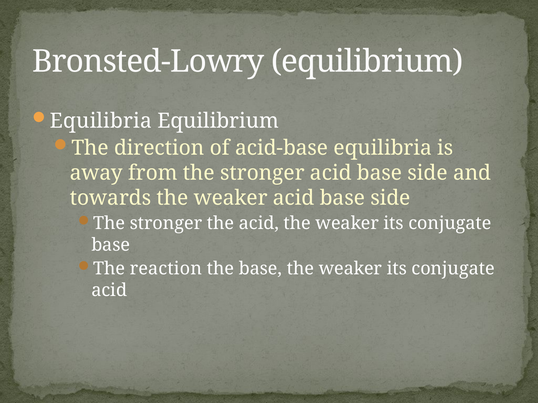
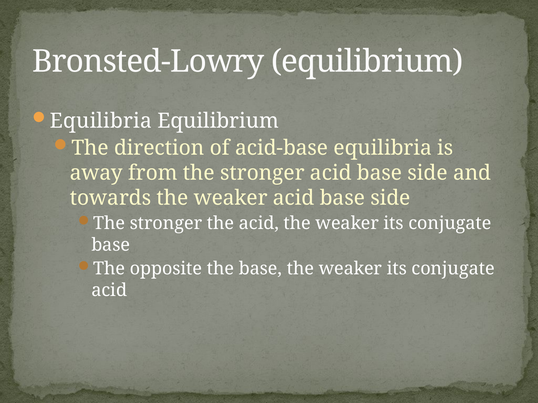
reaction: reaction -> opposite (166, 269)
